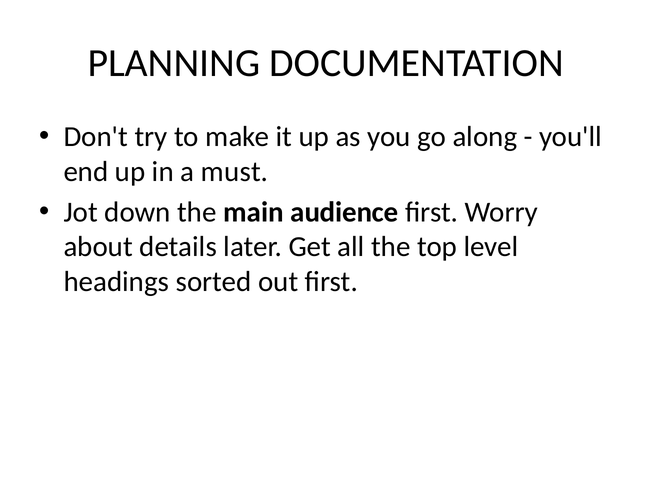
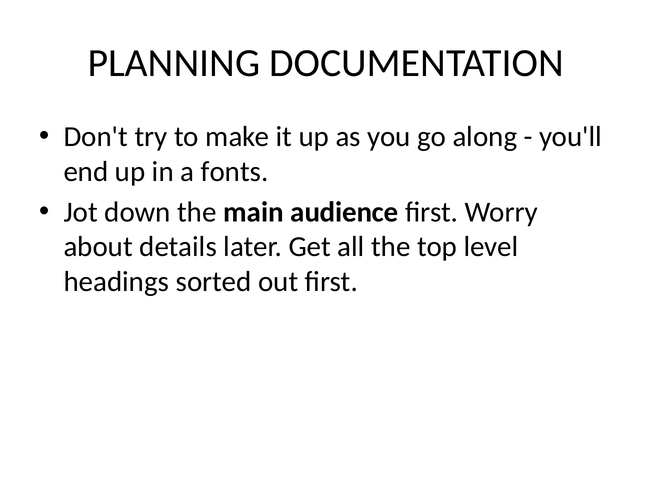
must: must -> fonts (235, 172)
